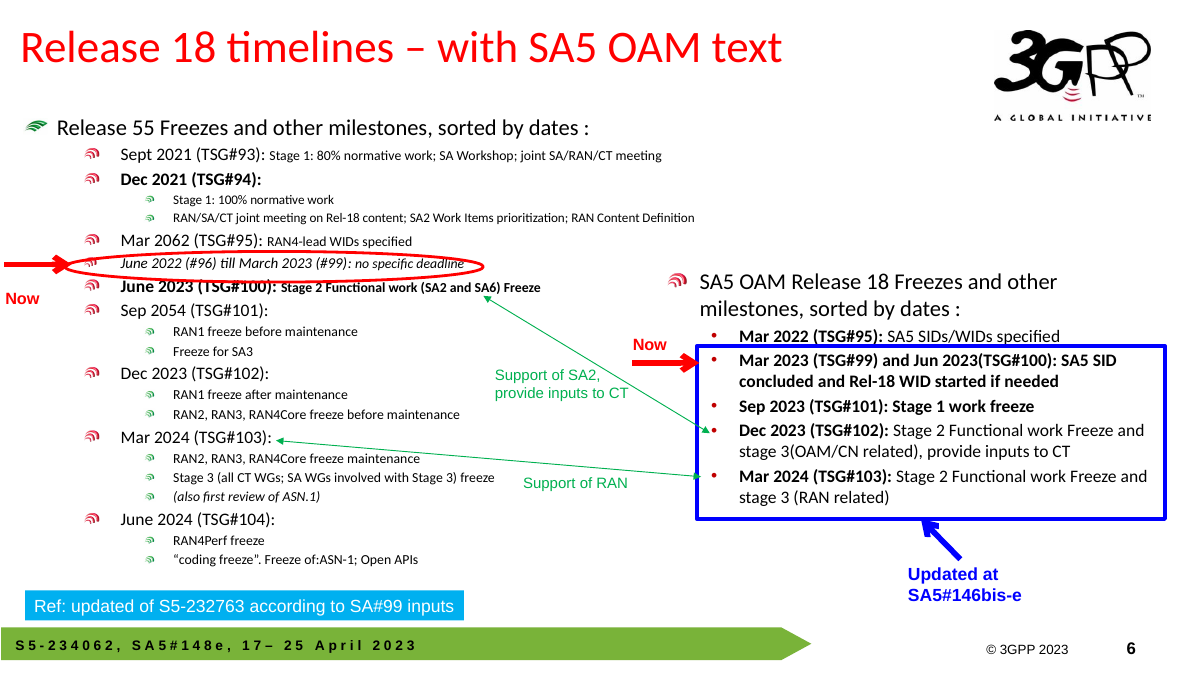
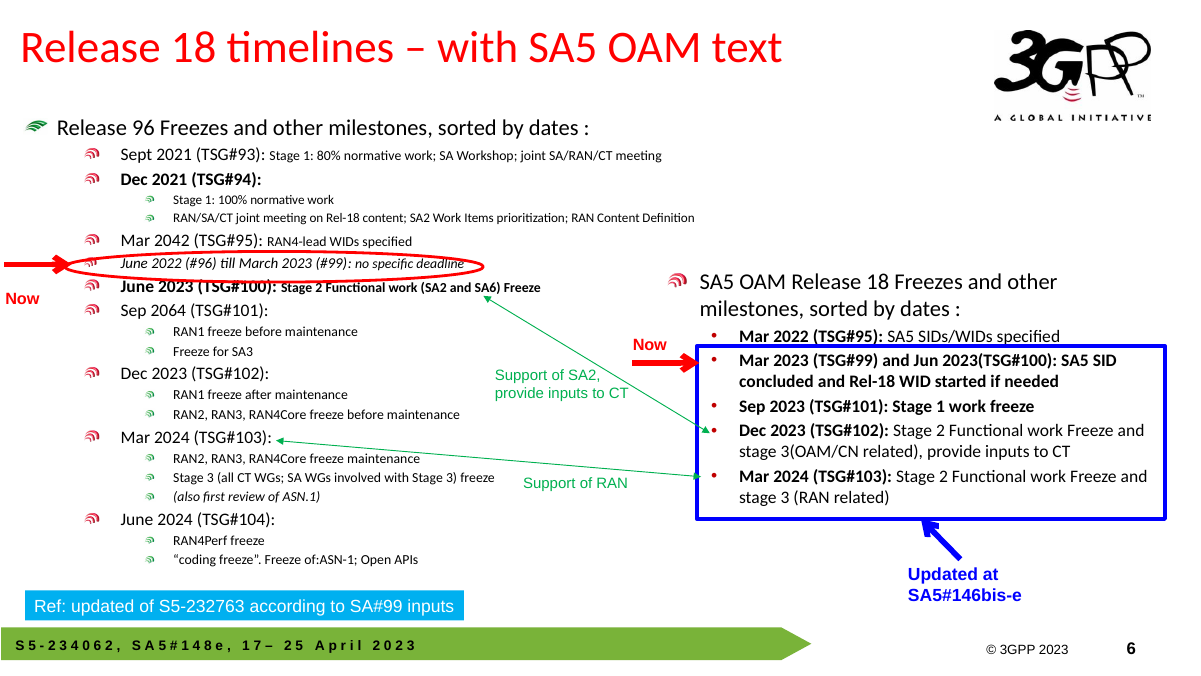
55: 55 -> 96 (143, 128)
2062: 2062 -> 2042 (172, 241)
2054: 2054 -> 2064 (168, 311)
